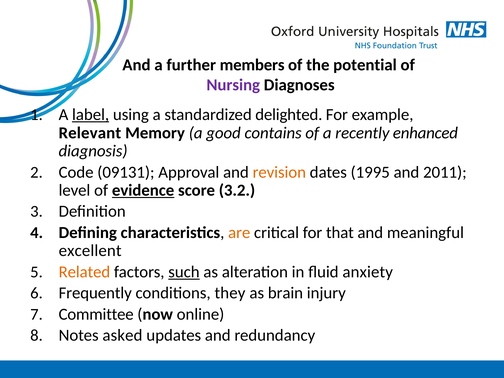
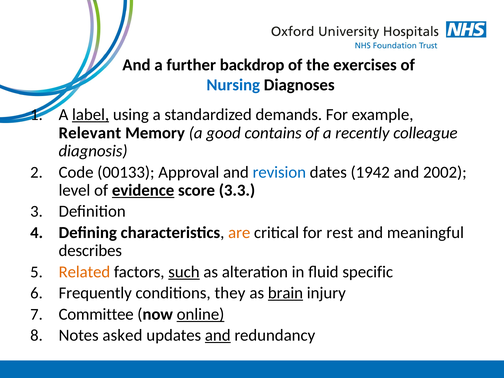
members: members -> backdrop (252, 65)
potential: potential -> exercises (365, 65)
Nursing colour: purple -> blue (233, 85)
delighted: delighted -> demands (289, 115)
enhanced: enhanced -> colleague (425, 133)
09131: 09131 -> 00133 (126, 172)
revision colour: orange -> blue (279, 172)
1995: 1995 -> 1942 (370, 172)
2011: 2011 -> 2002 (445, 172)
3.2: 3.2 -> 3.3 (237, 190)
that: that -> rest (340, 233)
excellent: excellent -> describes (90, 251)
anxiety: anxiety -> specific (368, 272)
brain underline: none -> present (285, 293)
online underline: none -> present (200, 314)
and underline: none -> present (218, 335)
